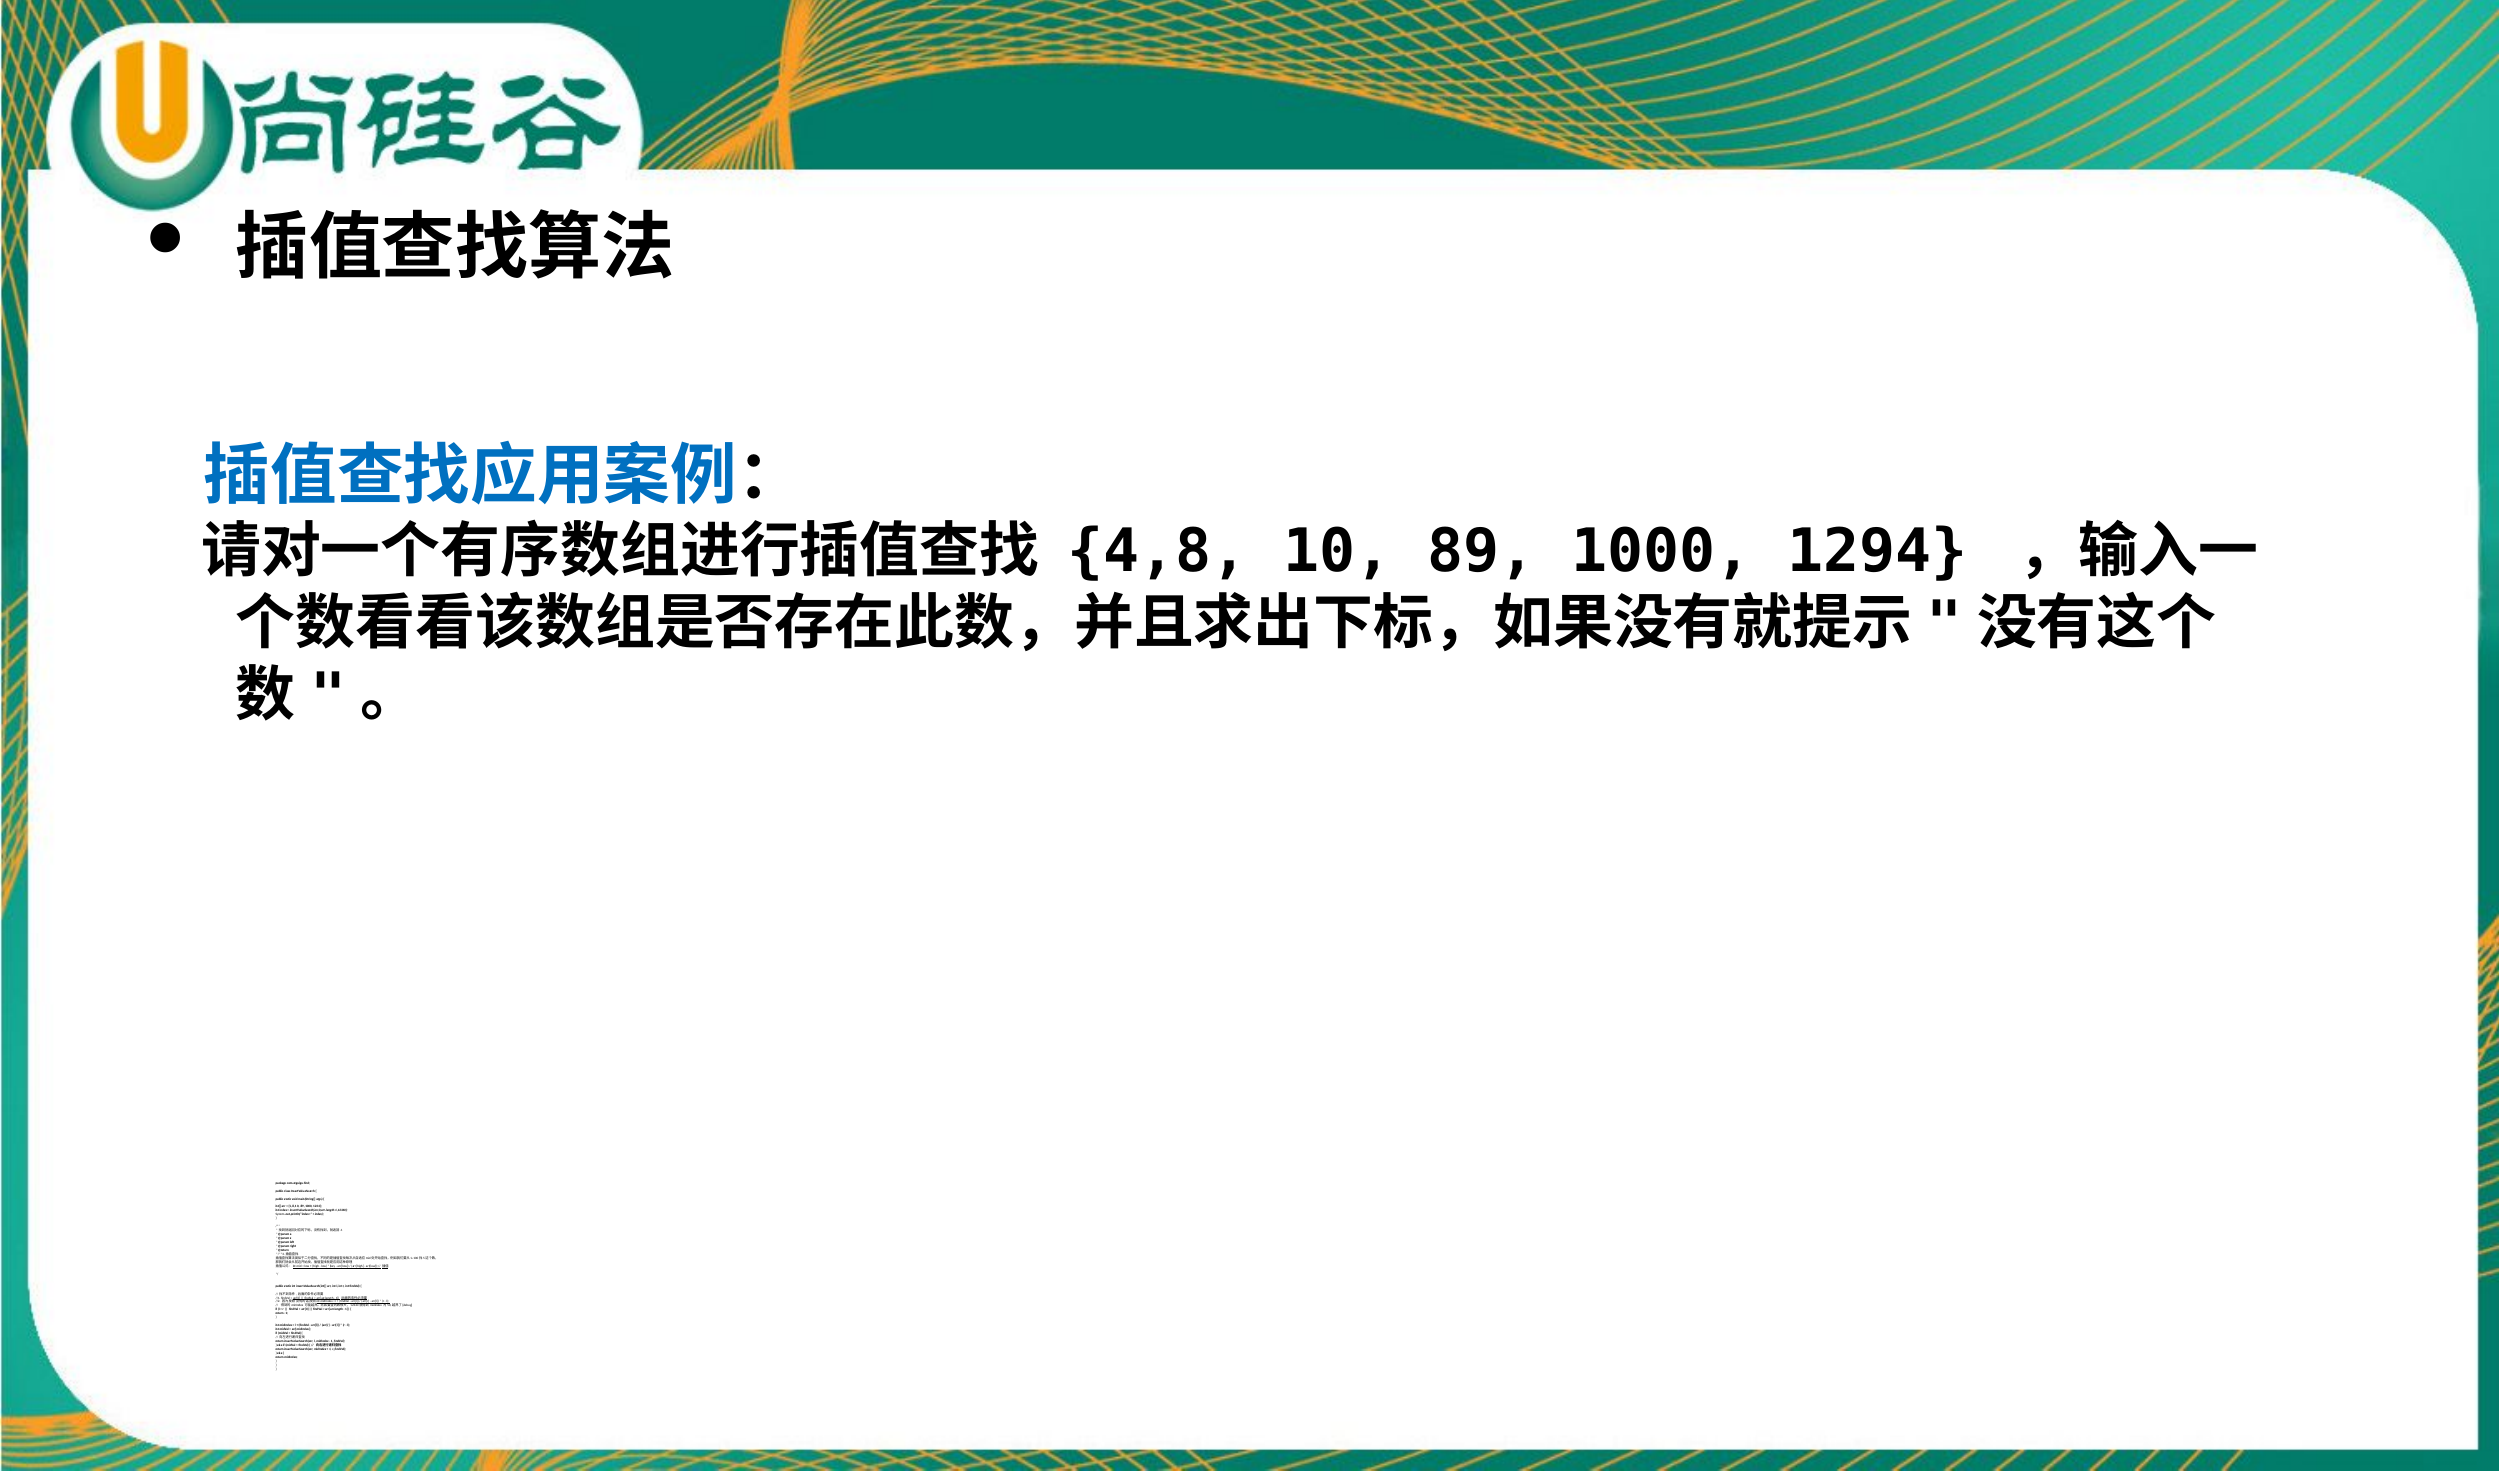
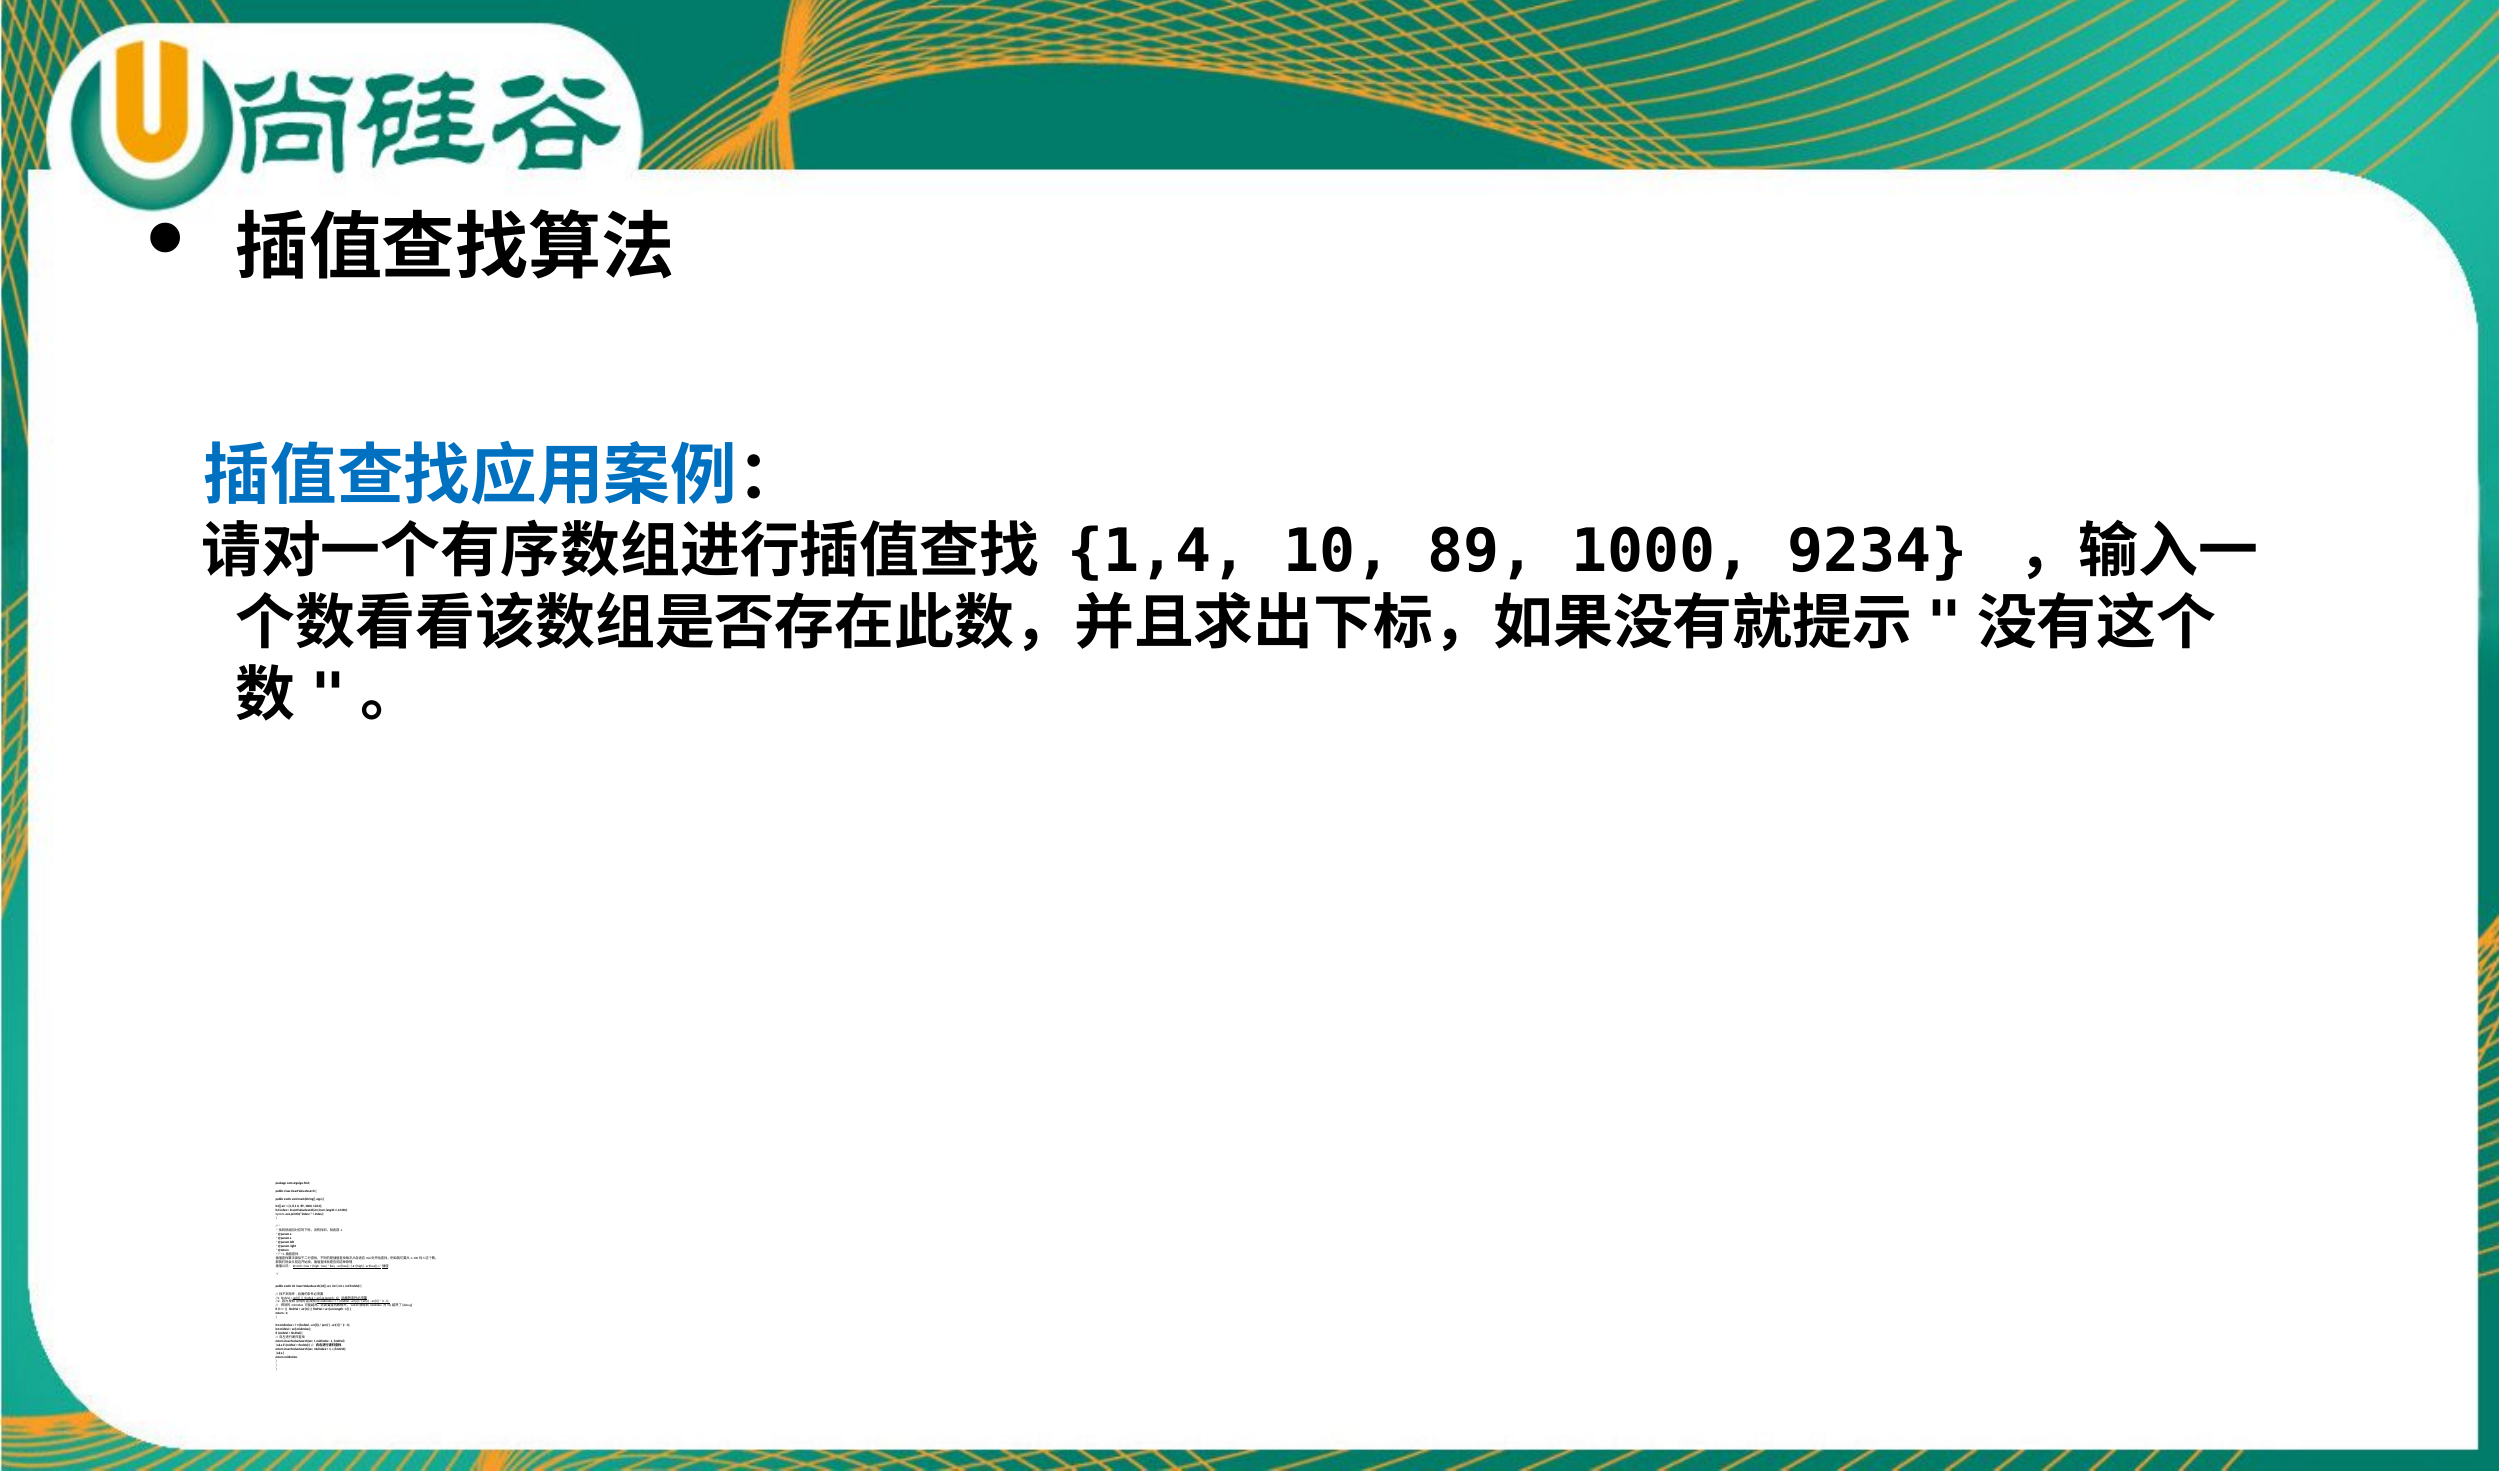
4,8: 4,8 -> 1,4 (1157, 552)
1294: 1294 -> 9234 (1878, 552)
